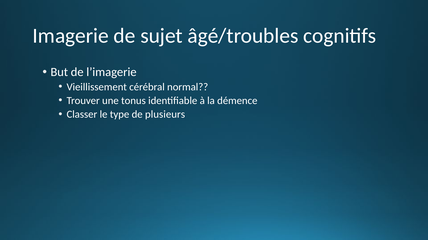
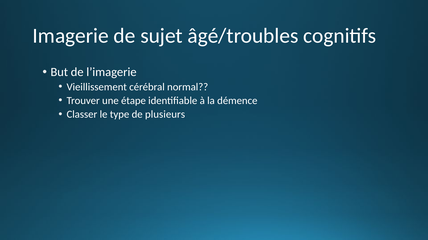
tonus: tonus -> étape (133, 101)
